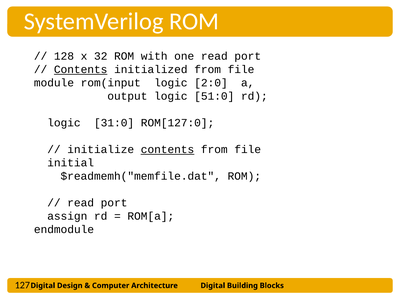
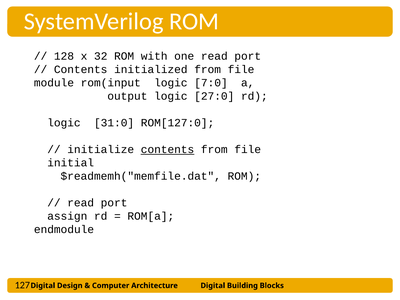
Contents underline: present -> none (81, 69)
2:0: 2:0 -> 7:0 (211, 83)
51:0: 51:0 -> 27:0 (214, 96)
